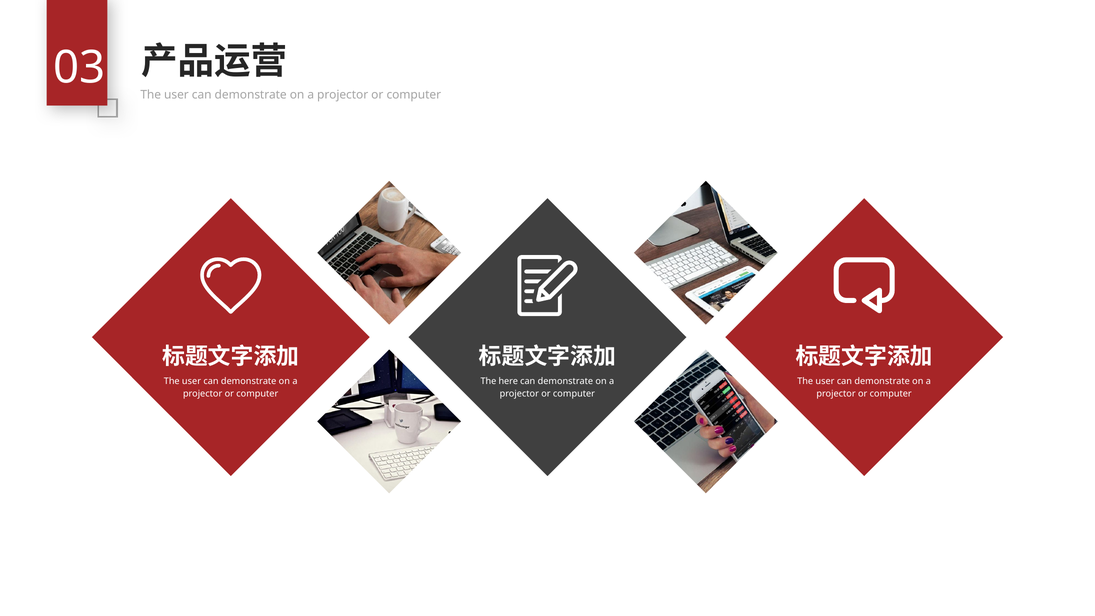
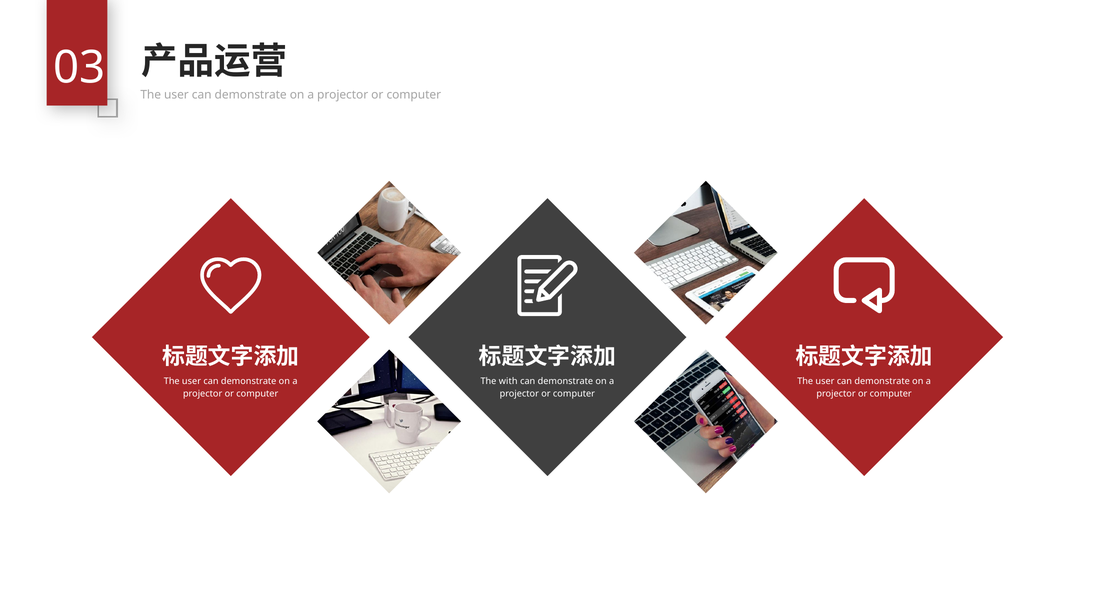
here: here -> with (508, 381)
